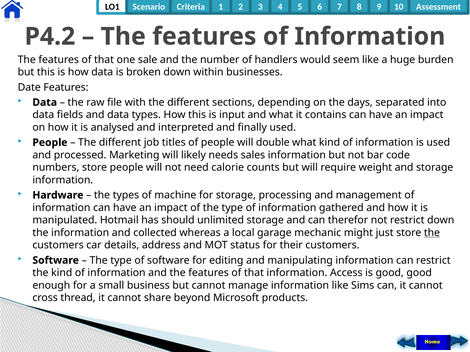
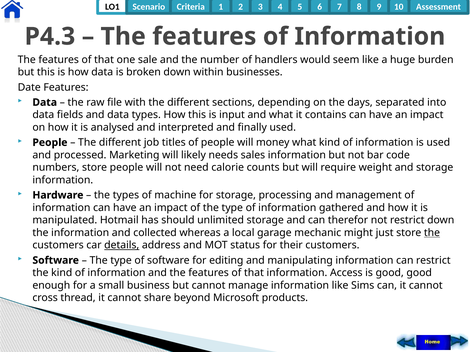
P4.2: P4.2 -> P4.3 (50, 37)
double: double -> money (273, 143)
details underline: none -> present (122, 246)
